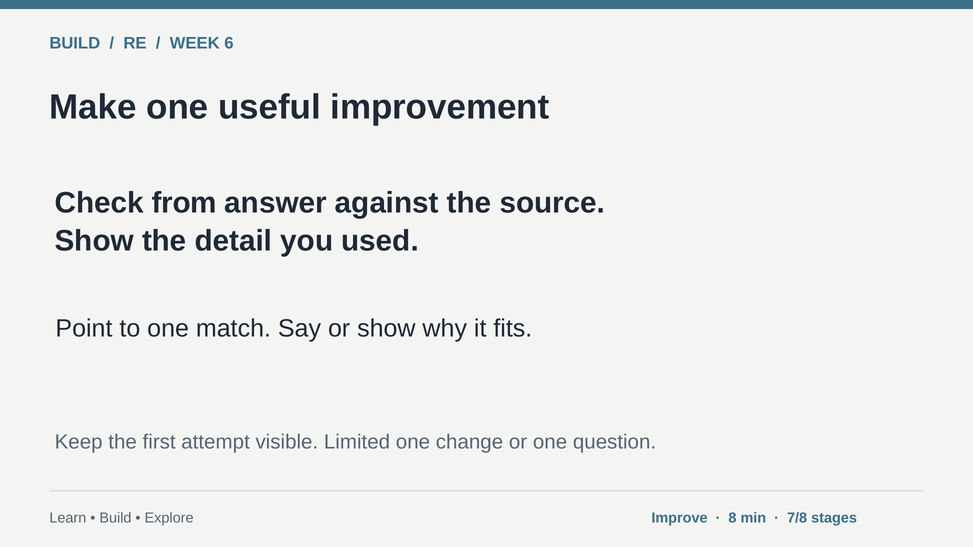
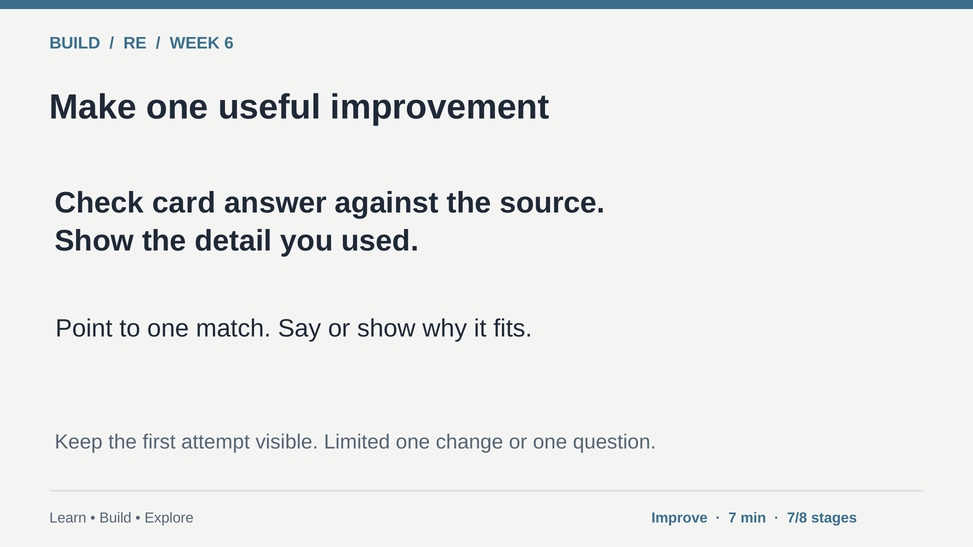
from: from -> card (184, 203)
8: 8 -> 7 (732, 518)
